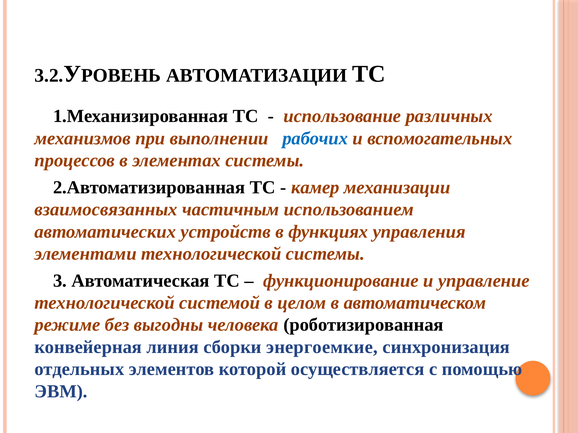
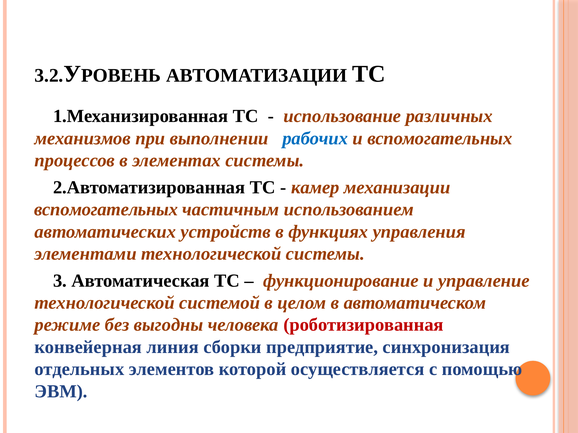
взаимосвязанных: взаимосвязанных -> вспомогательных (106, 210)
роботизированная colour: black -> red (364, 325)
энергоемкие: энергоемкие -> предприятие (322, 347)
